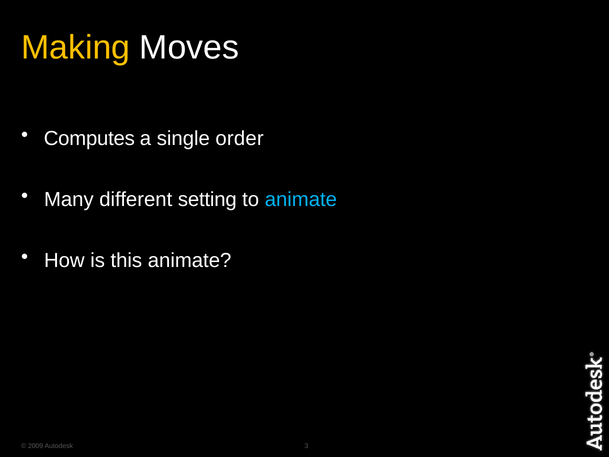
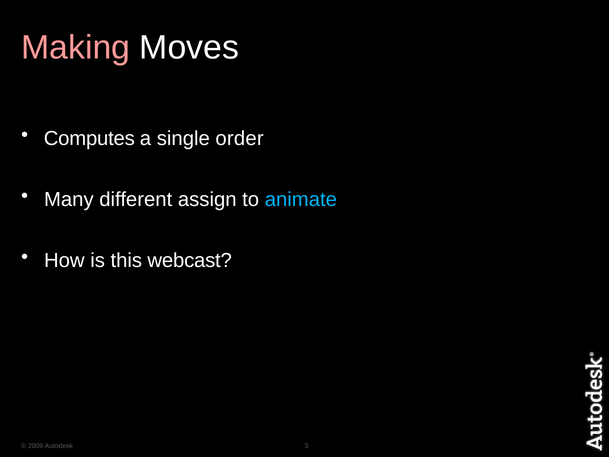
Making colour: yellow -> pink (76, 48)
setting: setting -> assign (207, 199)
this animate: animate -> webcast (190, 260)
